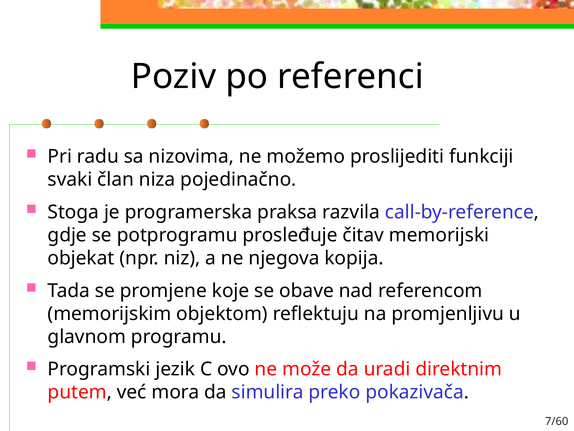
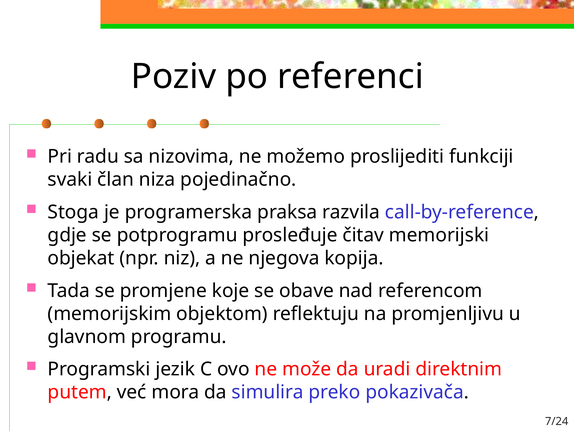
7/60: 7/60 -> 7/24 (557, 421)
